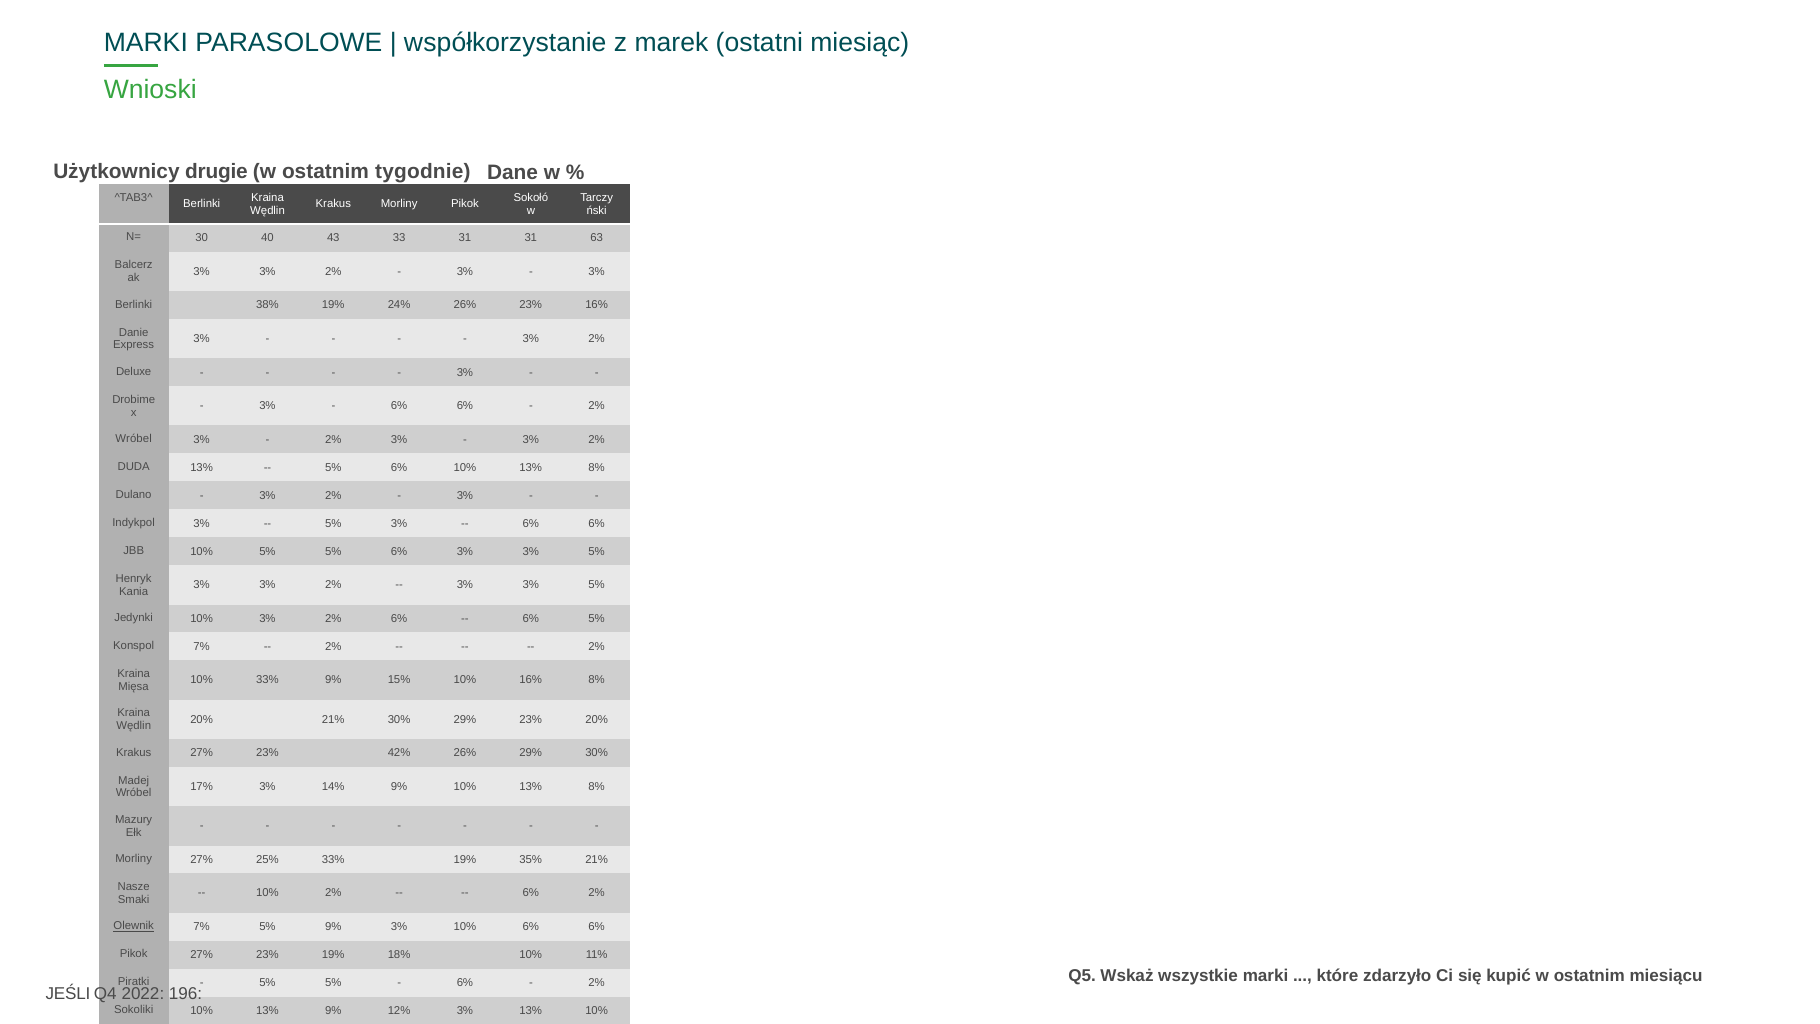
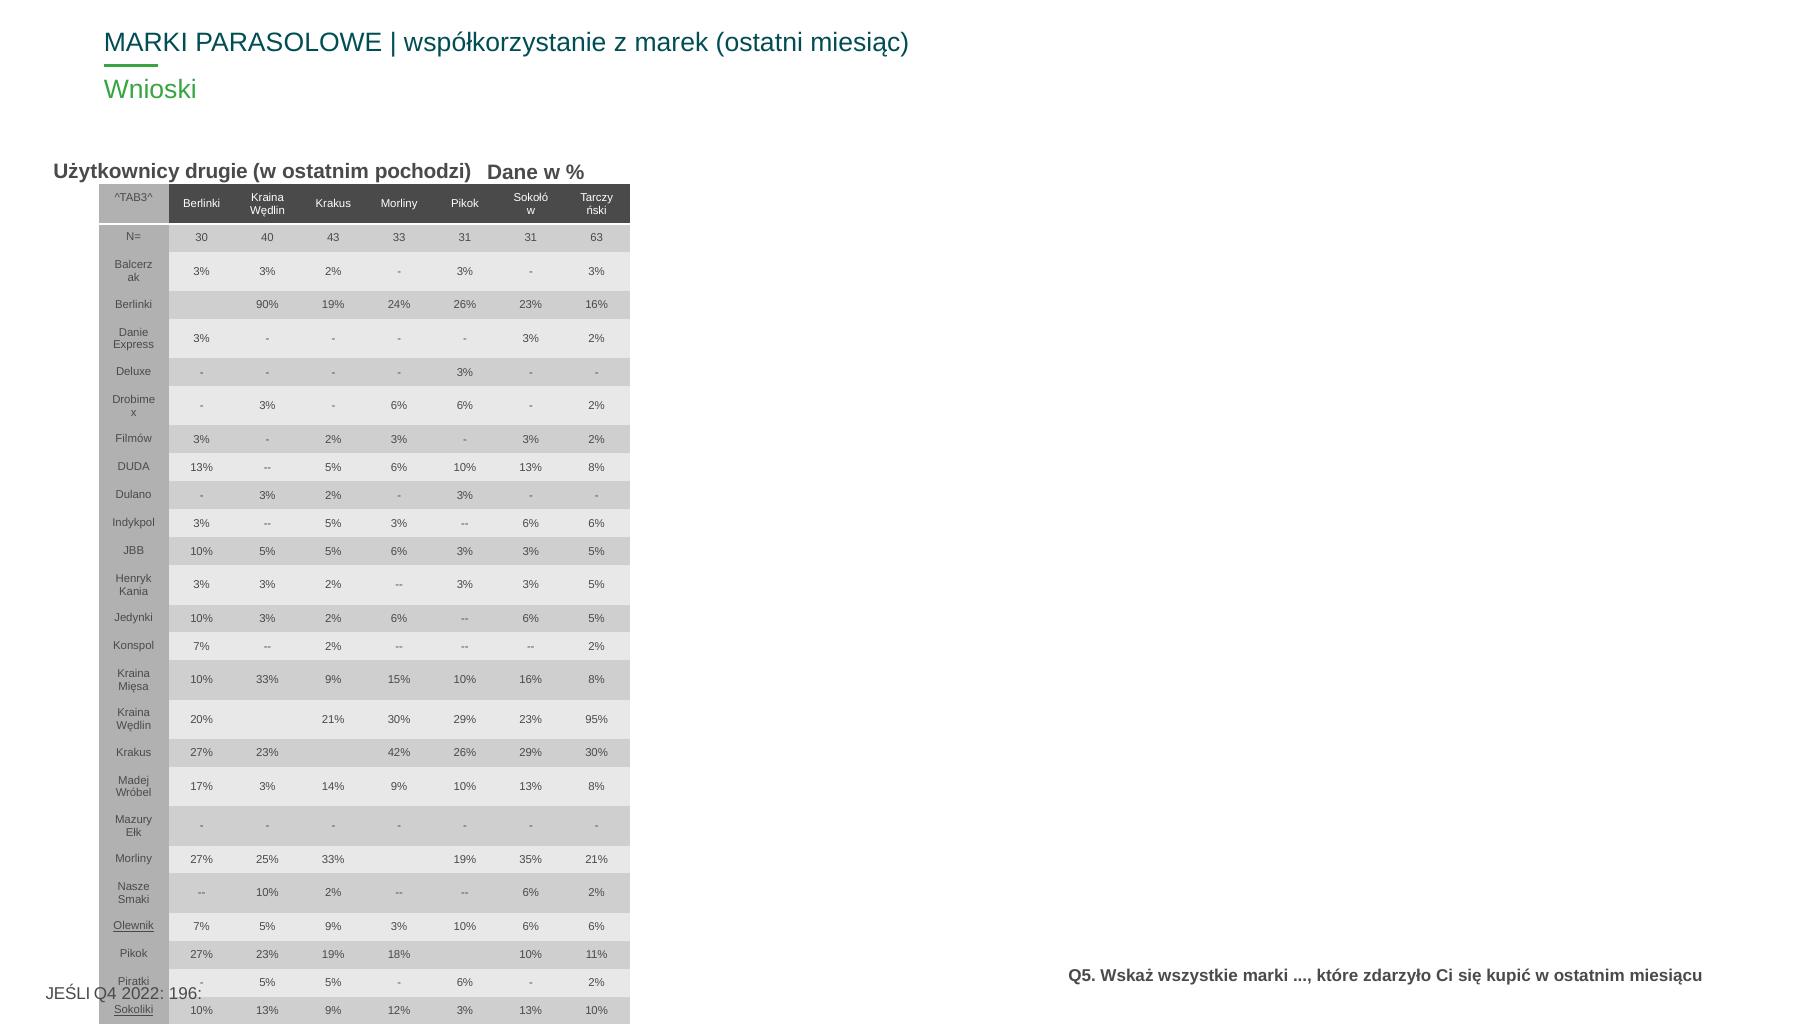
tygodnie: tygodnie -> pochodzi (423, 171)
Berlinki 38%: 38% -> 90% (267, 305)
Wróbel: Wróbel -> Filmów (134, 439)
23% 20%: 20% -> 95% (597, 719)
Sokoliki underline: none -> present (134, 1010)
